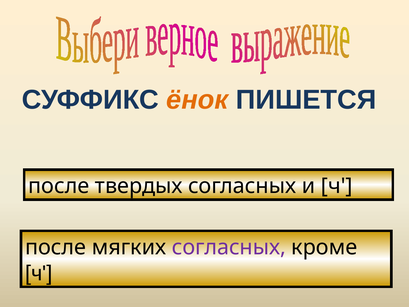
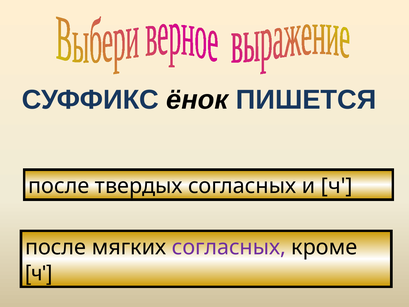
ёнок colour: orange -> black (197, 100)
